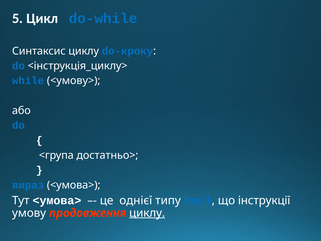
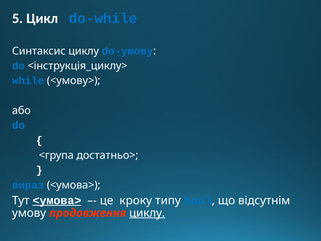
do-кроку: do-кроку -> do-умову (127, 51)
<умова> underline: none -> present (57, 200)
однієї: однієї -> кроку (136, 200)
інструкції: інструкції -> відсутнім (264, 200)
